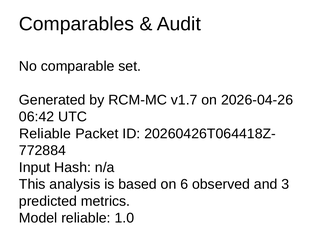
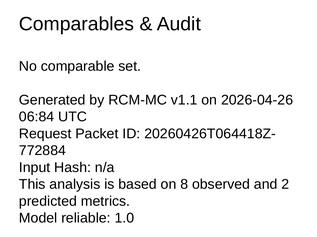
v1.7: v1.7 -> v1.1 (184, 100)
06:42: 06:42 -> 06:84 (37, 117)
Reliable: Reliable -> Request (45, 134)
6: 6 -> 8 (184, 185)
3: 3 -> 2 (285, 185)
